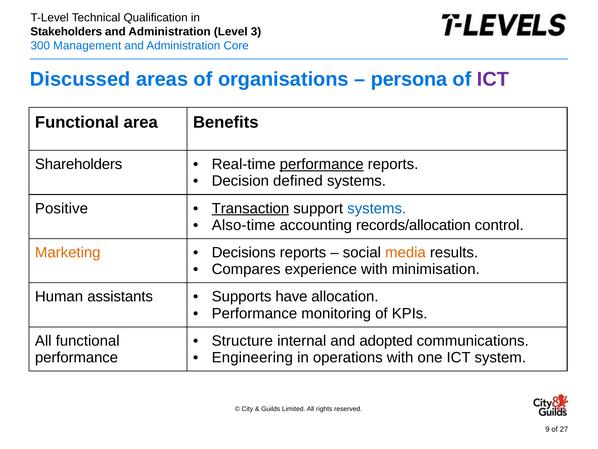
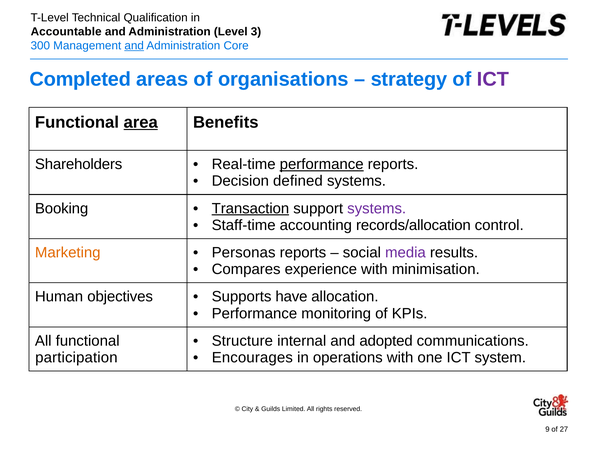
Stakeholders: Stakeholders -> Accountable (66, 32)
and underline: none -> present (134, 46)
Discussed: Discussed -> Completed (80, 79)
persona: persona -> strategy (409, 79)
area underline: none -> present (141, 122)
Positive: Positive -> Booking (62, 208)
systems colour: blue -> purple (377, 208)
Also-time: Also-time -> Staff-time (244, 225)
Decisions: Decisions -> Personas (244, 252)
media colour: orange -> purple (405, 252)
assistants: assistants -> objectives (120, 296)
Engineering: Engineering -> Encourages (252, 357)
performance: performance -> participation (76, 357)
